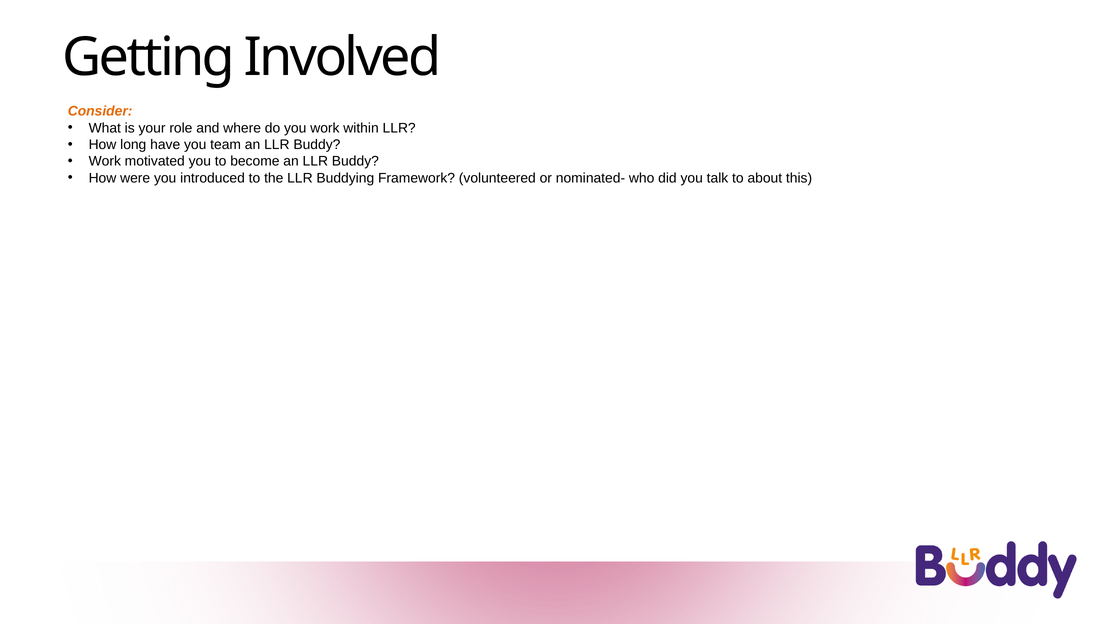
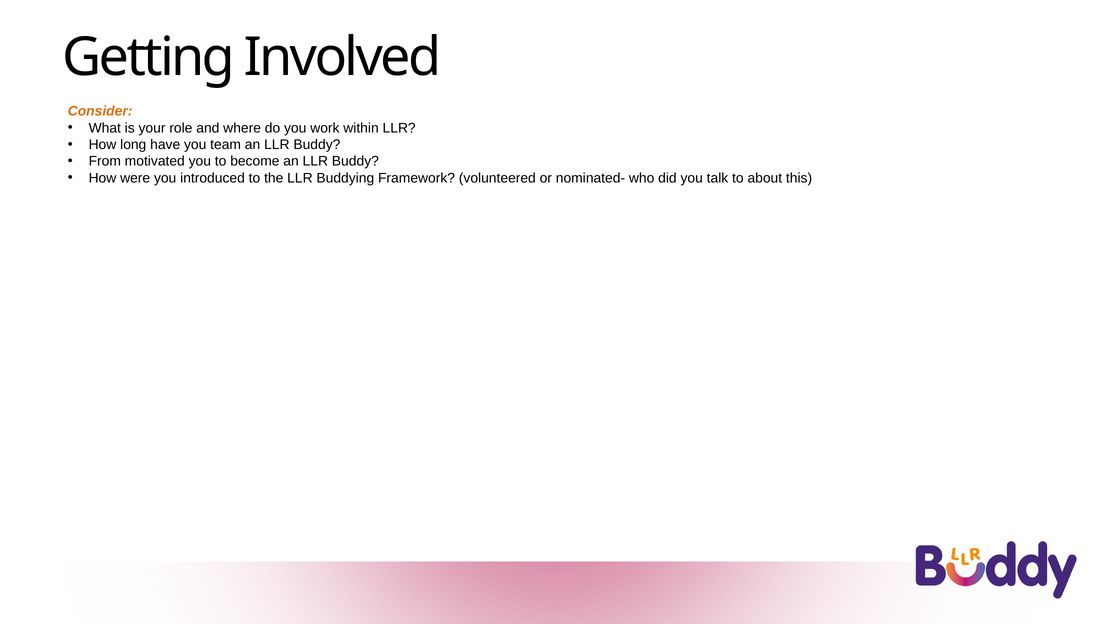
Work: Work -> From (105, 161)
